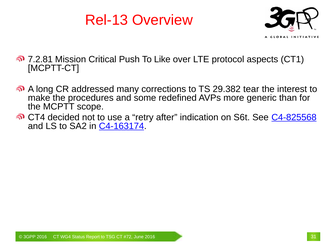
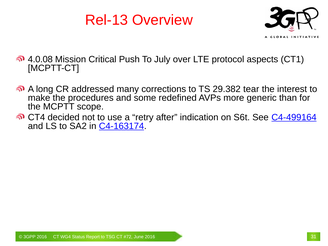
7.2.81: 7.2.81 -> 4.0.08 (40, 59)
Like: Like -> July (162, 59)
C4-825568: C4-825568 -> C4-499164 (294, 117)
